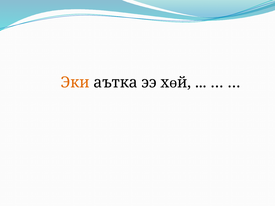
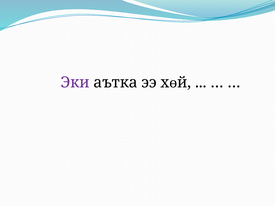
Эки colour: orange -> purple (75, 82)
